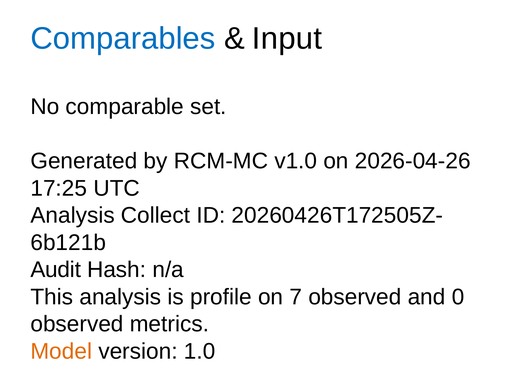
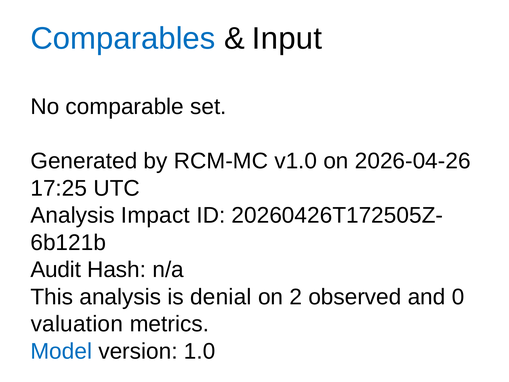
Collect: Collect -> Impact (155, 215)
profile: profile -> denial (221, 297)
7: 7 -> 2 (296, 297)
observed: observed -> valuation (77, 324)
Model colour: orange -> blue (61, 351)
